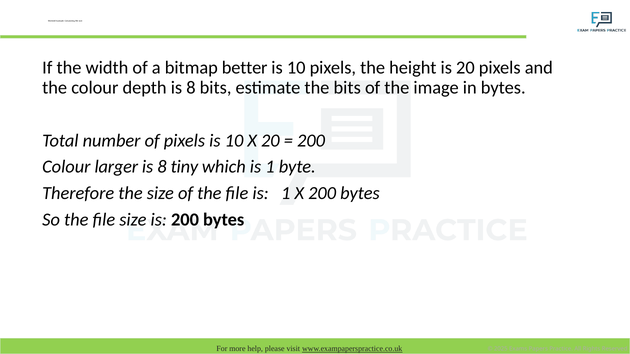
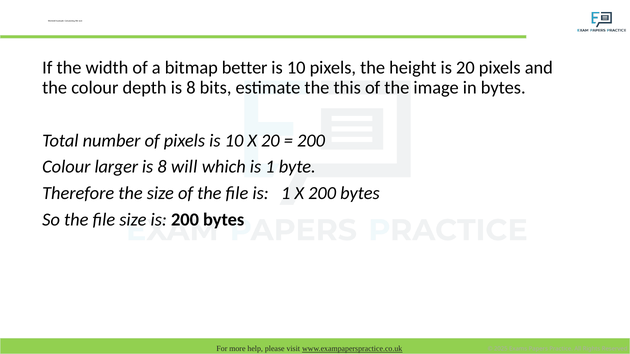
the bits: bits -> this (347, 88)
tiny: tiny -> will (184, 167)
